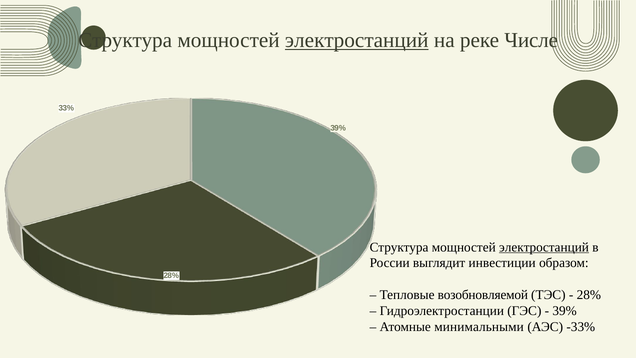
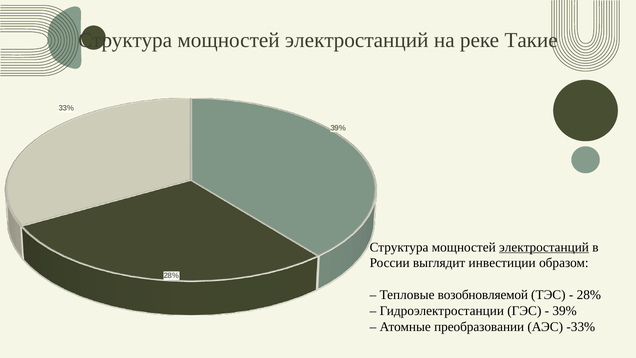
электростанций underline: present -> none (357, 40)
Числе: Числе -> Такие (531, 40)
минимальными: минимальными -> преобразовании (479, 326)
